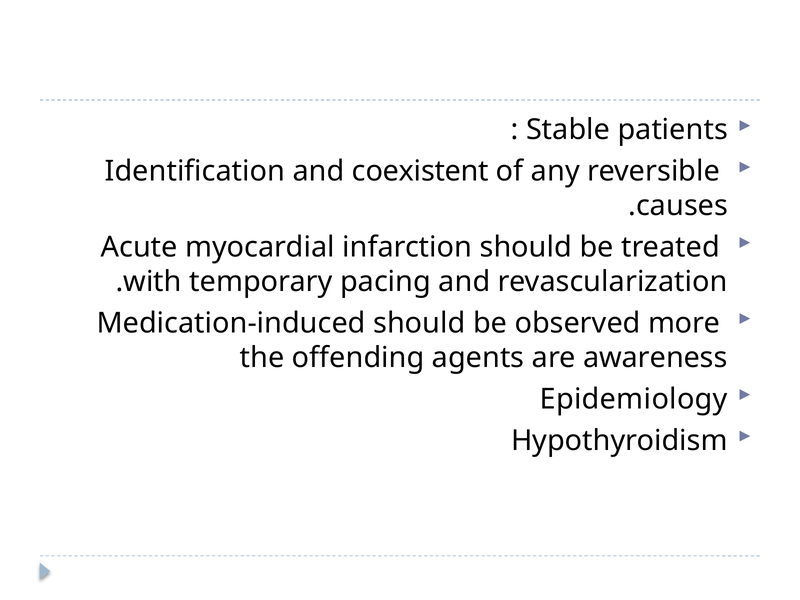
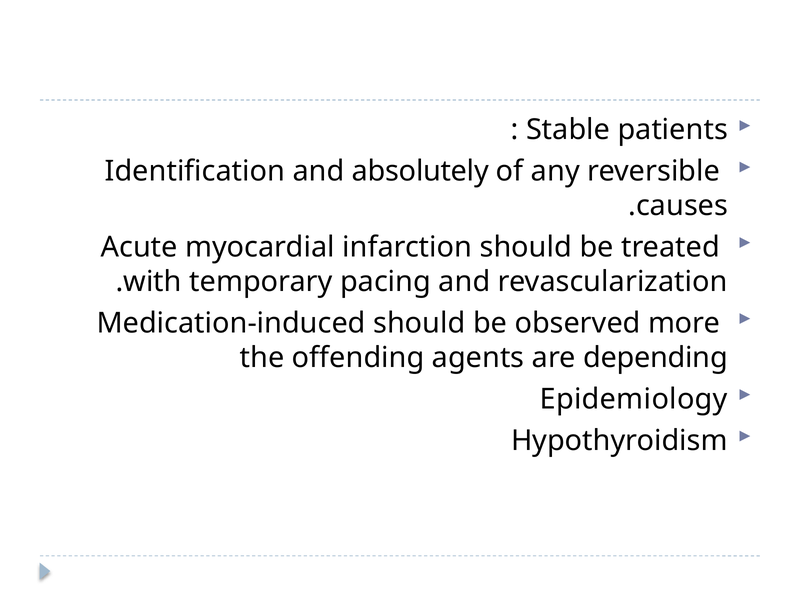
coexistent: coexistent -> absolutely (420, 171)
awareness: awareness -> depending (655, 358)
